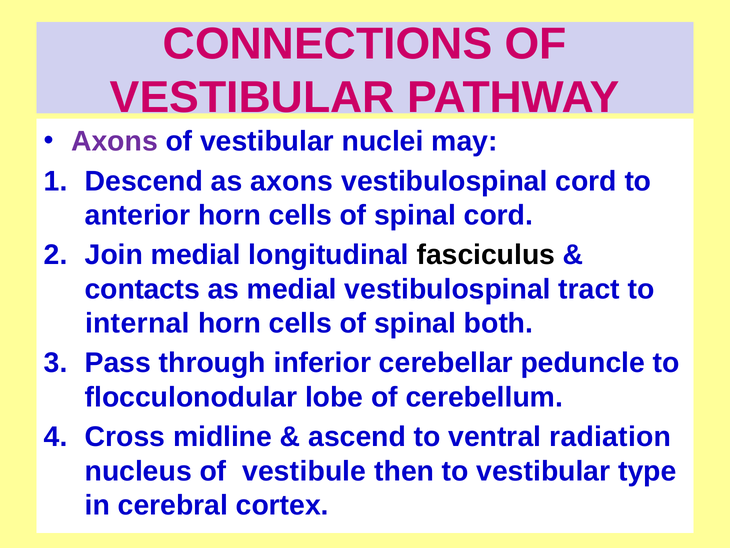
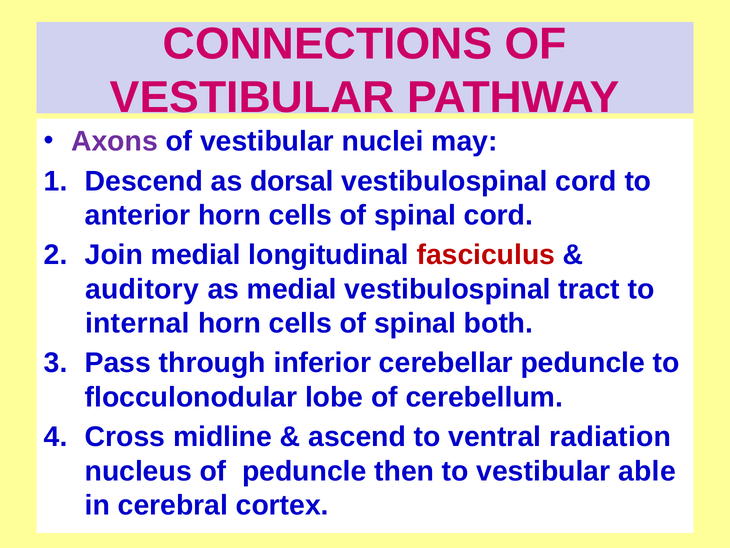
as axons: axons -> dorsal (292, 181)
fasciculus colour: black -> red (486, 255)
contacts: contacts -> auditory (142, 289)
of vestibule: vestibule -> peduncle (304, 471)
type: type -> able (647, 471)
